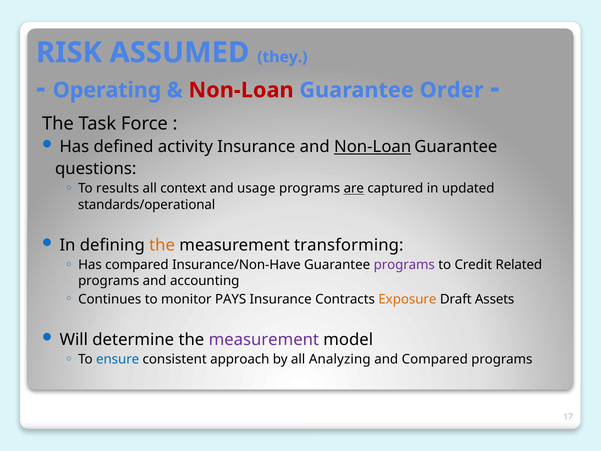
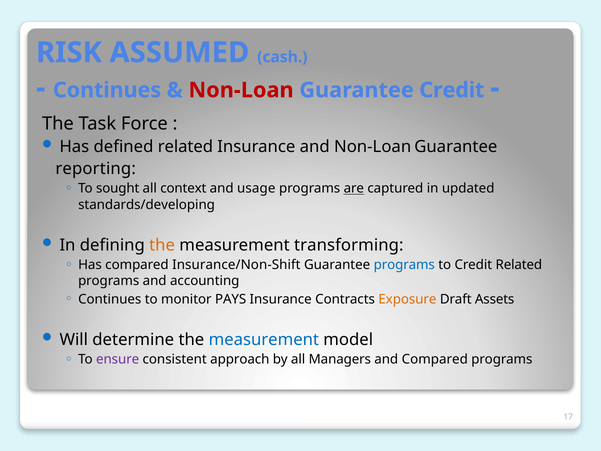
they: they -> cash (282, 57)
Operating: Operating -> Continues (107, 90)
Guarantee Order: Order -> Credit (452, 90)
defined activity: activity -> related (185, 146)
Non-Loan underline: present -> none (373, 146)
questions: questions -> reporting (96, 169)
results: results -> sought (118, 188)
standards/operational: standards/operational -> standards/developing (147, 205)
Insurance/Non-Have: Insurance/Non-Have -> Insurance/Non-Shift (236, 265)
programs colour: purple -> blue (404, 265)
measurement colour: purple -> blue (264, 339)
ensure colour: blue -> purple (118, 359)
Analyzing: Analyzing -> Managers (340, 359)
